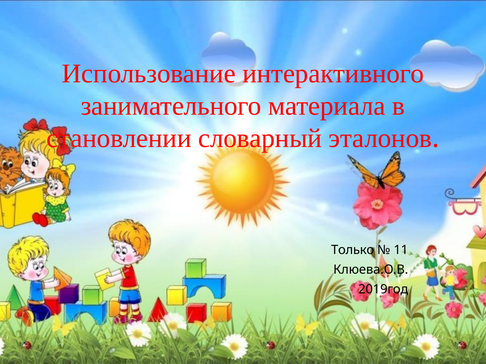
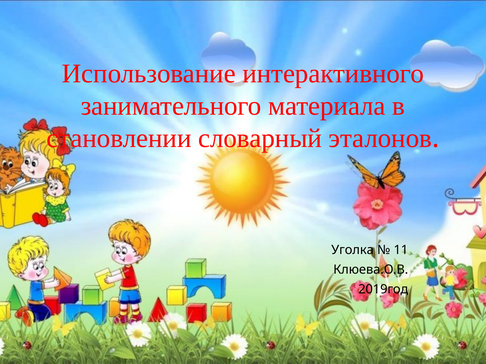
Только: Только -> Уголка (353, 250)
